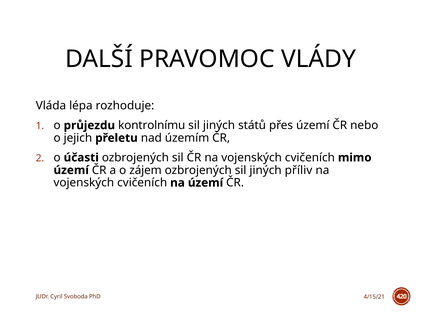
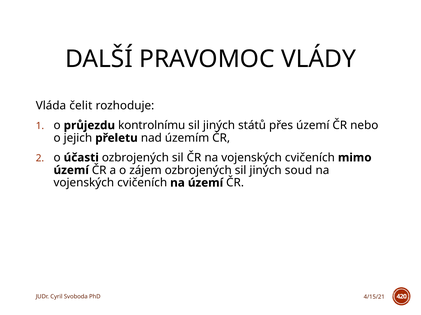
lépa: lépa -> čelit (81, 106)
příliv: příliv -> soud (299, 171)
